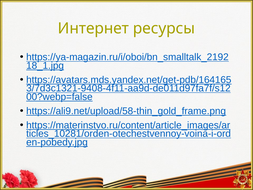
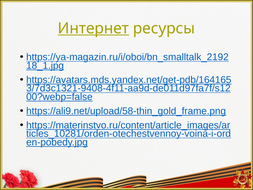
Интернет underline: none -> present (93, 28)
